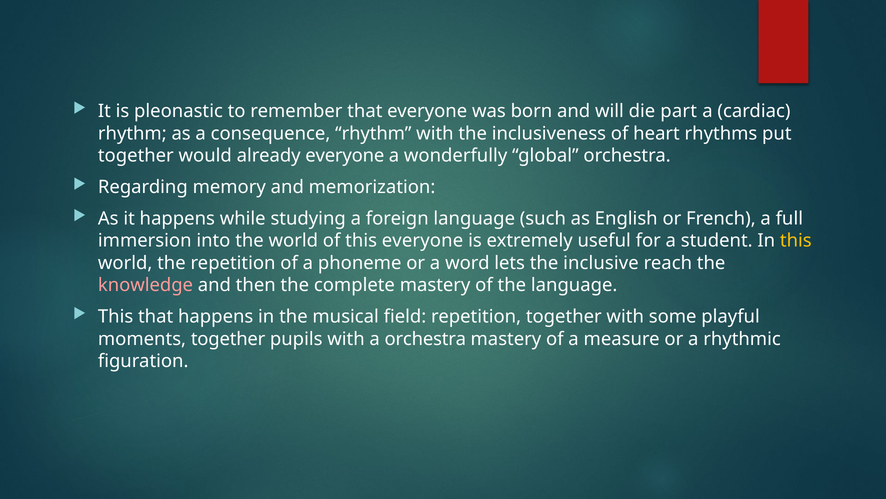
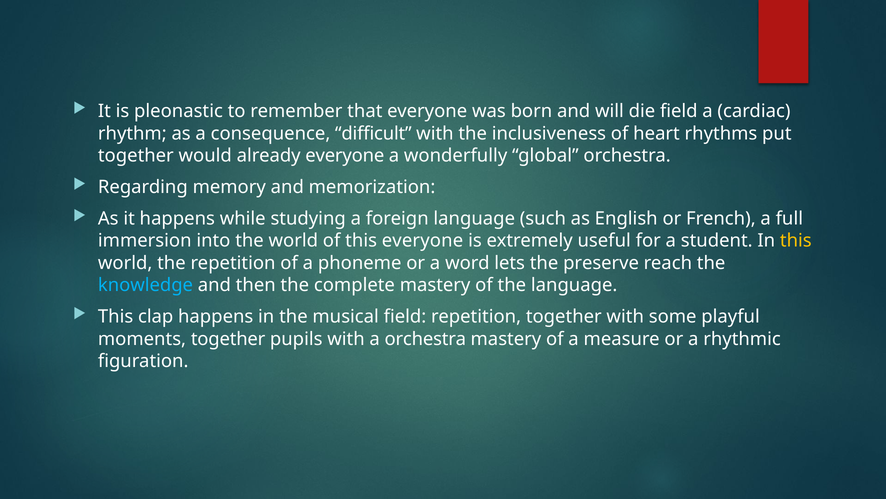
die part: part -> field (679, 111)
consequence rhythm: rhythm -> difficult (373, 133)
inclusive: inclusive -> preserve (601, 263)
knowledge colour: pink -> light blue (146, 285)
This that: that -> clap (156, 316)
